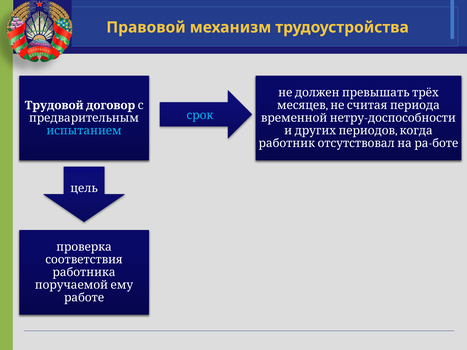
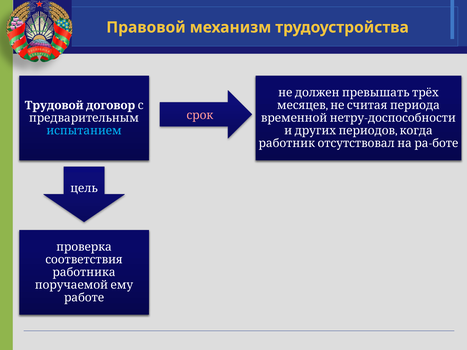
срок colour: light blue -> pink (200, 115)
